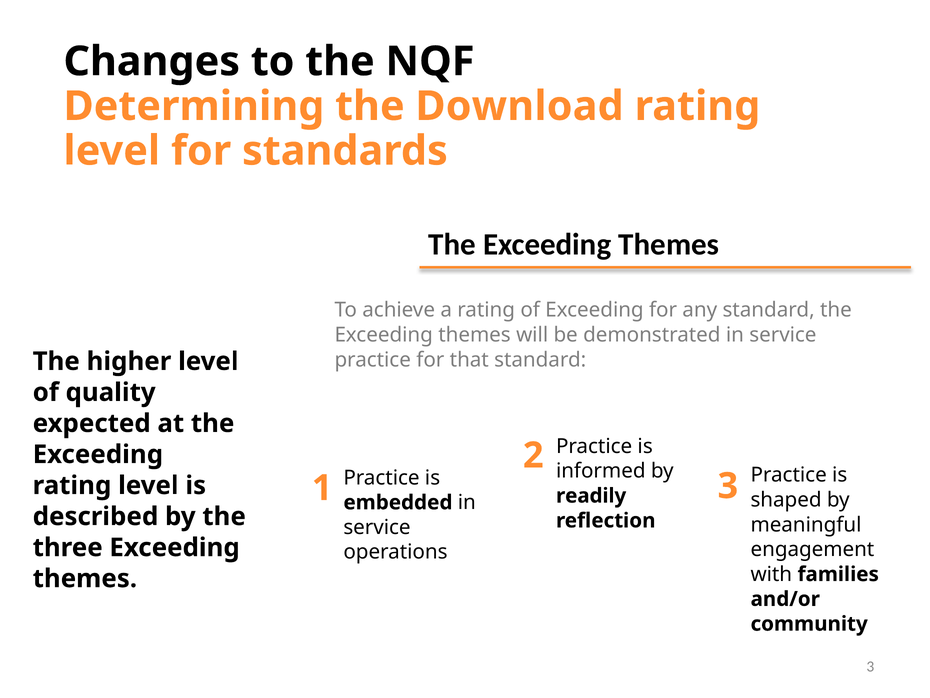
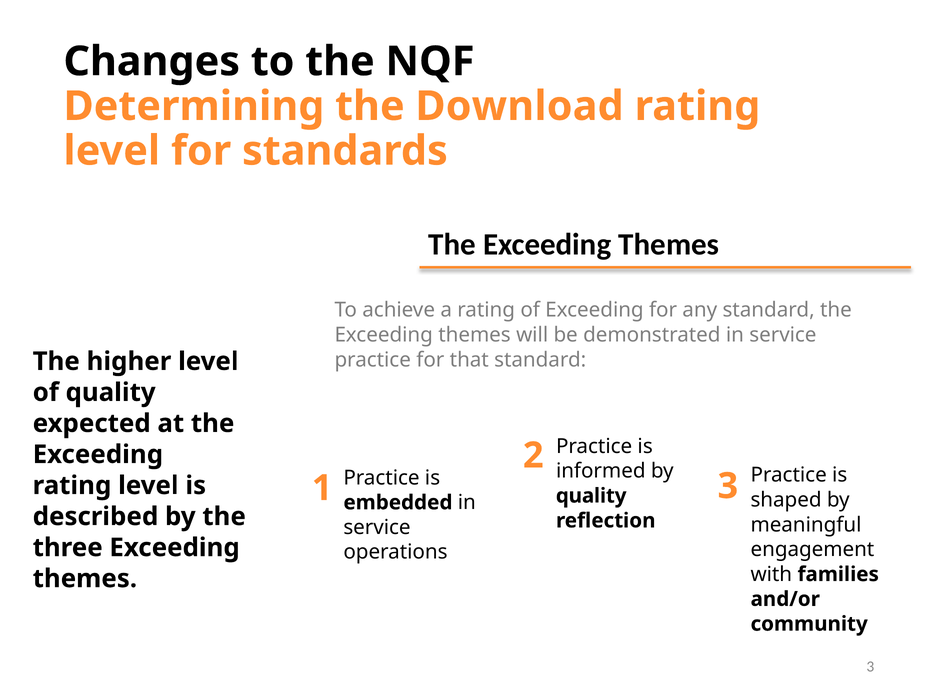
readily: readily -> quality (591, 495)
